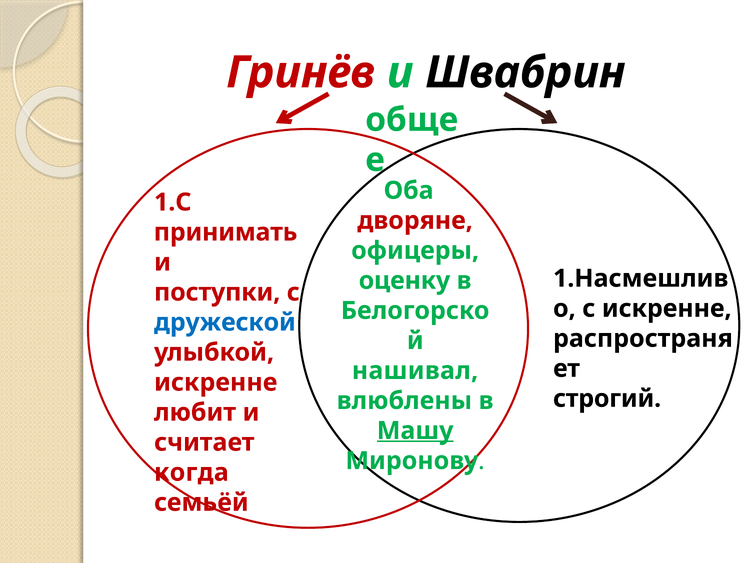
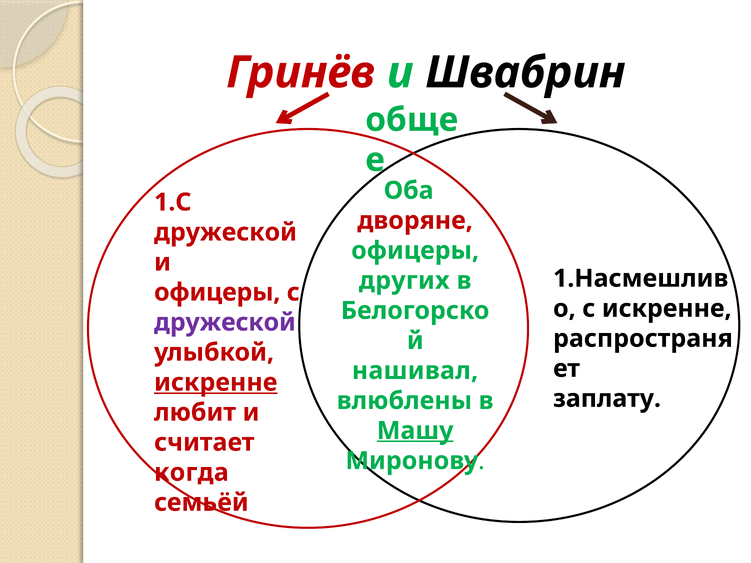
принимать: принимать -> дружеской (225, 232)
оценку: оценку -> других (404, 281)
поступки: поступки -> офицеры (217, 292)
дружеской colour: blue -> purple (225, 323)
искренне underline: none -> present (216, 383)
строгий: строгий -> заплату (607, 399)
